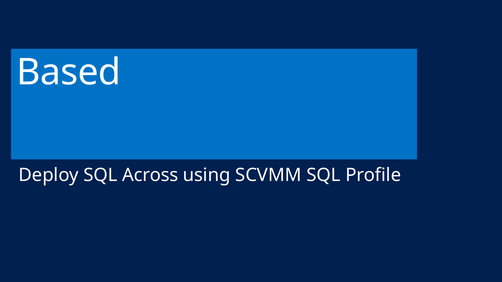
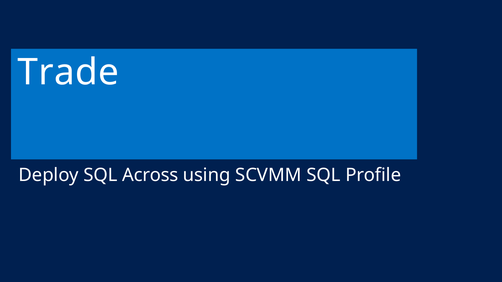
Based: Based -> Trade (68, 72)
